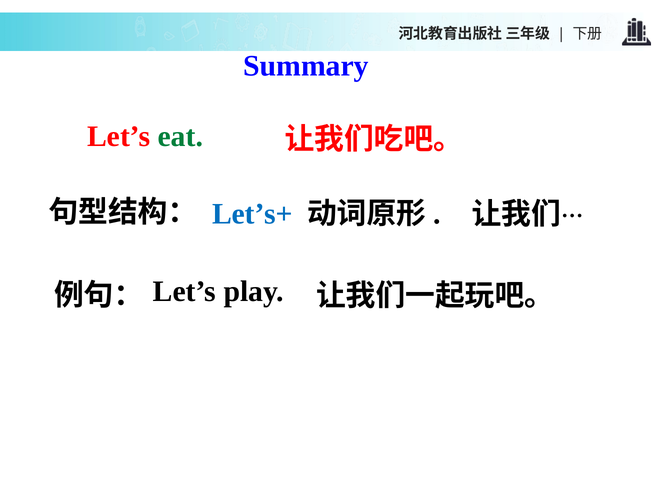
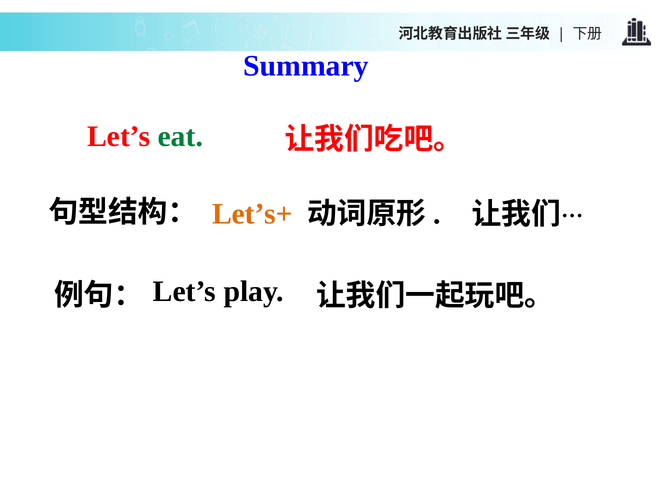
Let’s+ colour: blue -> orange (252, 214)
